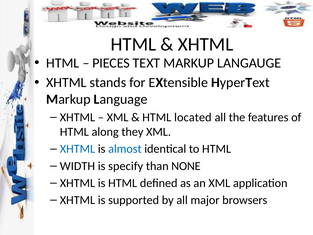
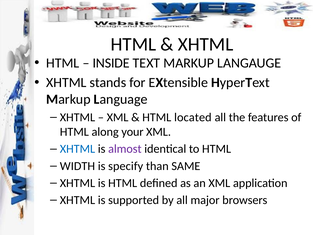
PIECES: PIECES -> INSIDE (111, 63)
they: they -> your (132, 132)
almost colour: blue -> purple (125, 149)
NONE: NONE -> SAME (186, 166)
